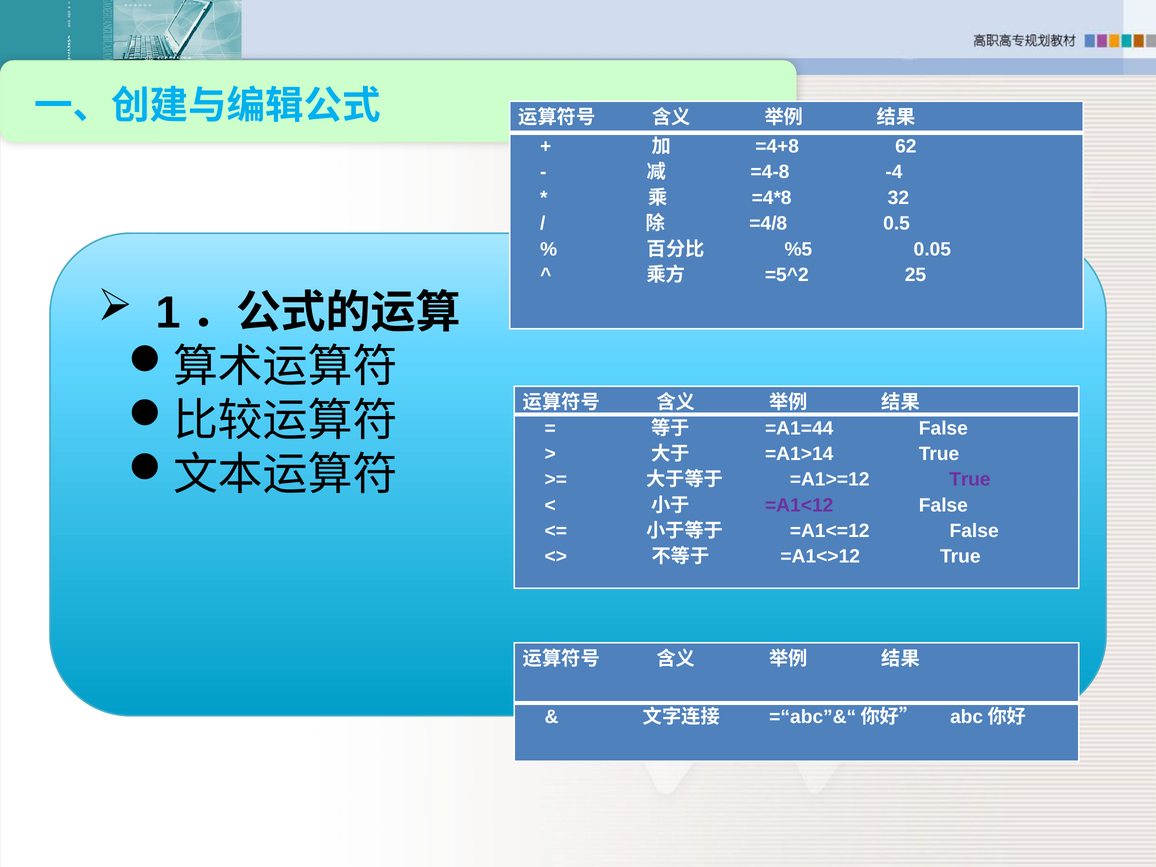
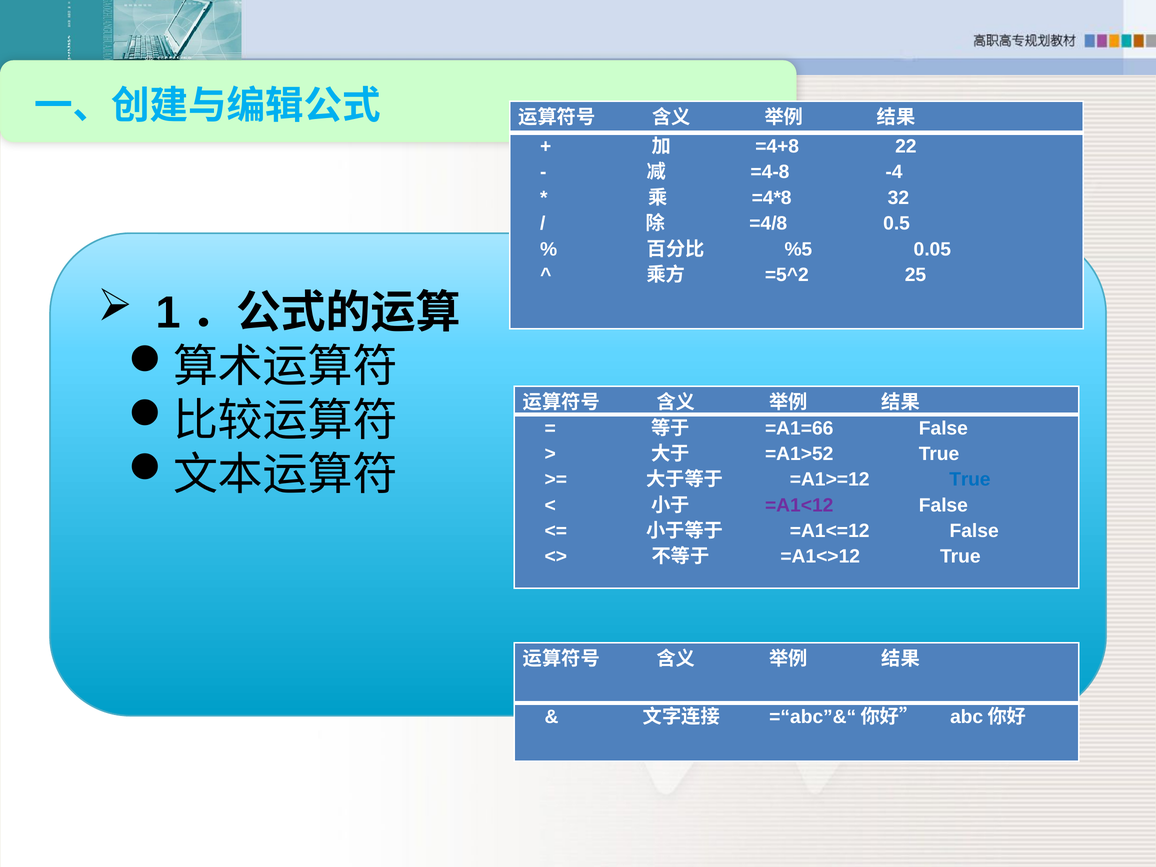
62: 62 -> 22 (906, 146)
=A1=44: =A1=44 -> =A1=66 (799, 428)
=A1>14: =A1>14 -> =A1>52 (799, 454)
True colour: purple -> blue (970, 479)
